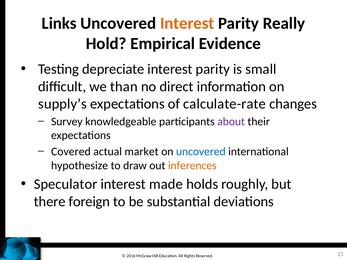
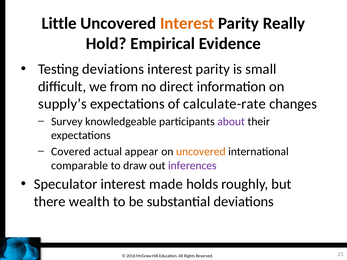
Links: Links -> Little (59, 23)
Testing depreciate: depreciate -> deviations (113, 69)
than: than -> from (124, 87)
market: market -> appear (142, 152)
uncovered colour: blue -> orange (201, 152)
hypothesize: hypothesize -> comparable (80, 166)
inferences colour: orange -> purple (192, 166)
foreign: foreign -> wealth (89, 202)
